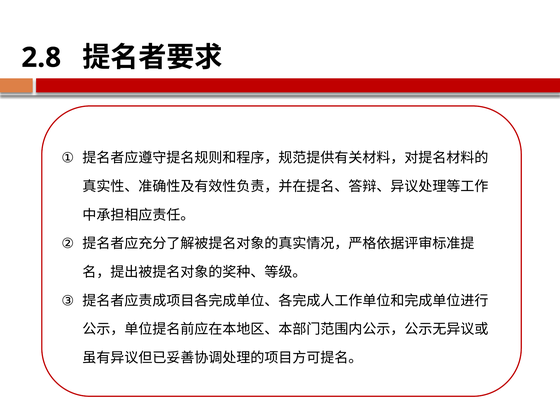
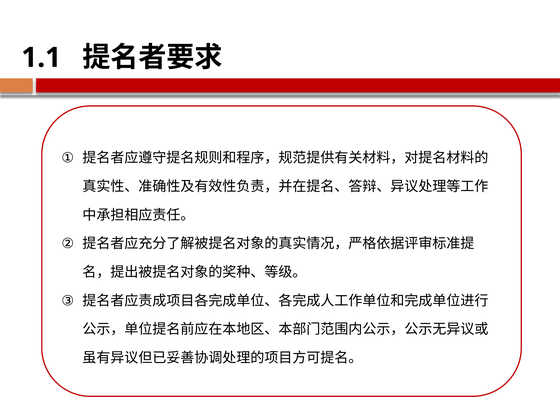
2.8: 2.8 -> 1.1 (41, 58)
